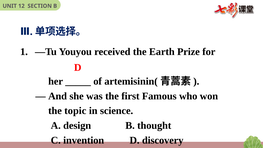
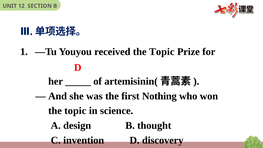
received the Earth: Earth -> Topic (162, 52)
Famous: Famous -> Nothing (159, 96)
